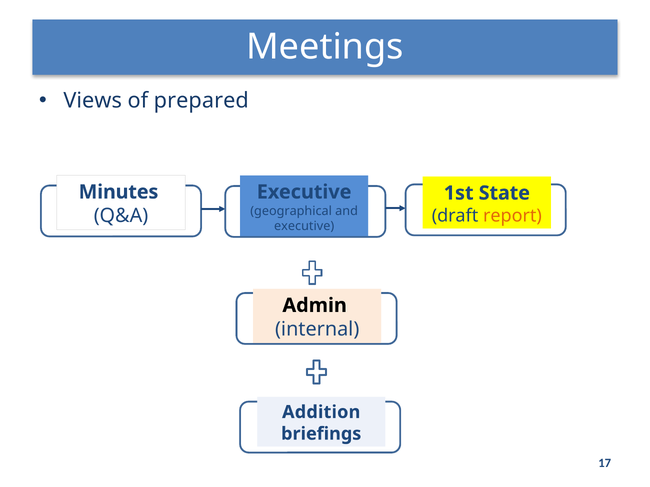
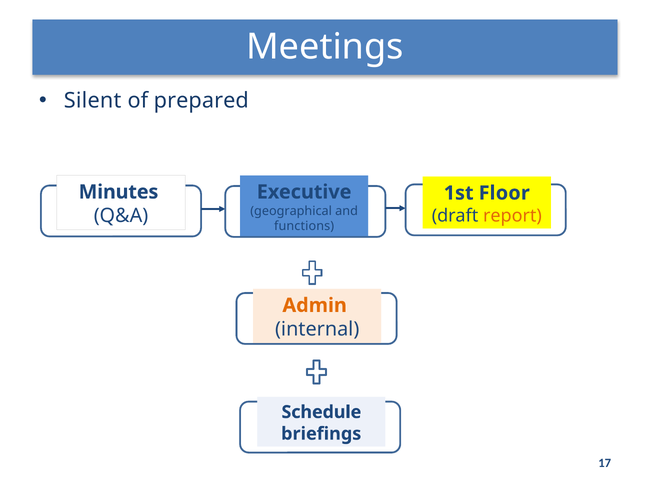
Views: Views -> Silent (93, 101)
State: State -> Floor (504, 193)
executive: executive -> functions (304, 226)
Admin colour: black -> orange (315, 306)
Addition: Addition -> Schedule (321, 413)
